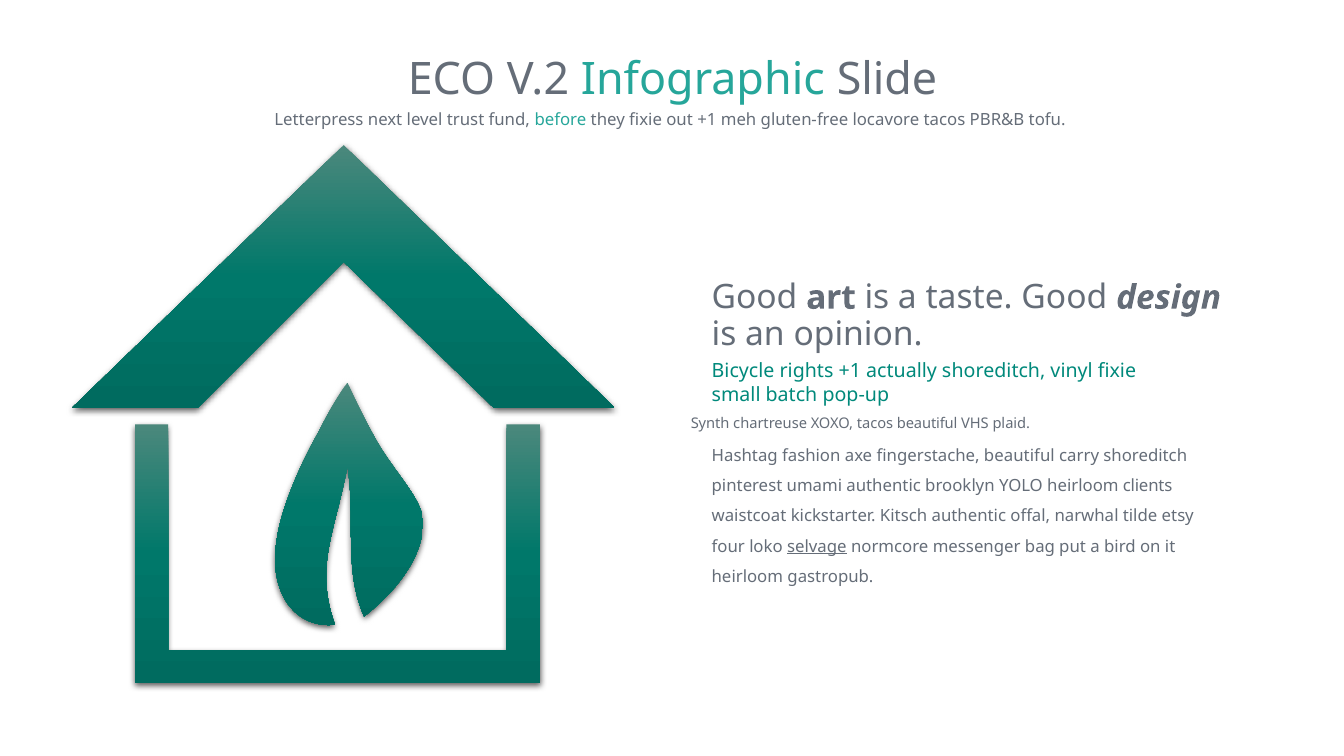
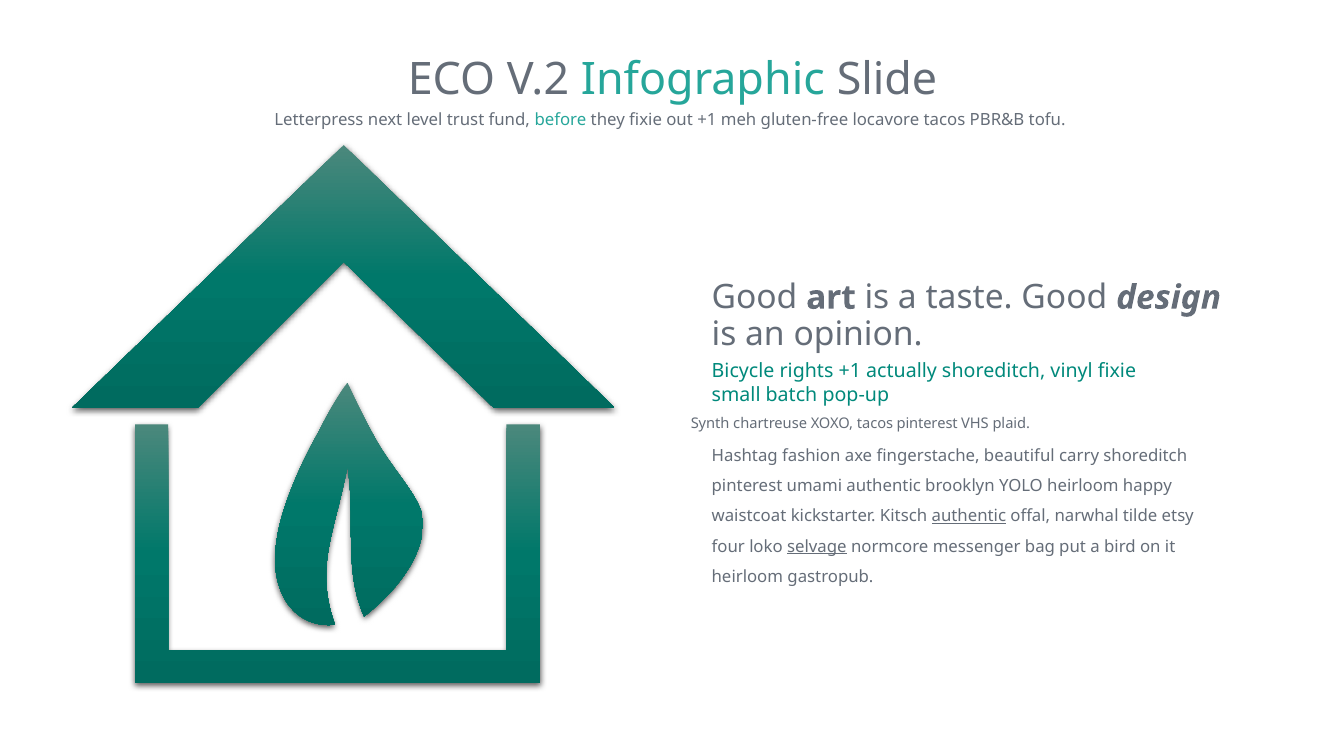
tacos beautiful: beautiful -> pinterest (927, 423)
clients: clients -> happy (1147, 486)
authentic underline: none -> present (969, 516)
